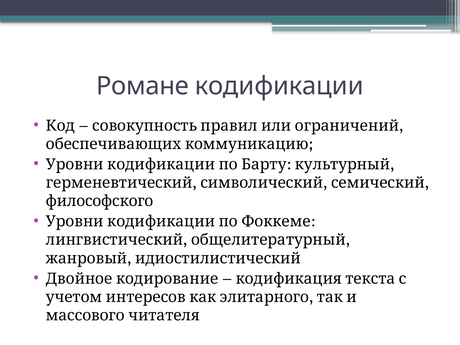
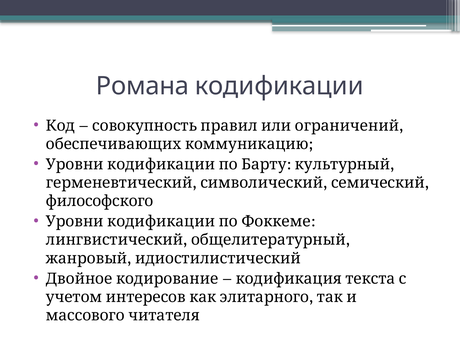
Романе: Романе -> Романа (143, 86)
